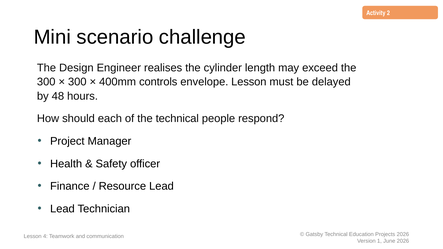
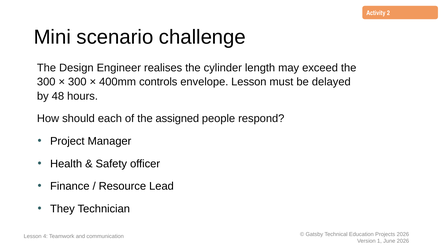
the technical: technical -> assigned (177, 119)
Lead: Lead -> They (62, 209)
